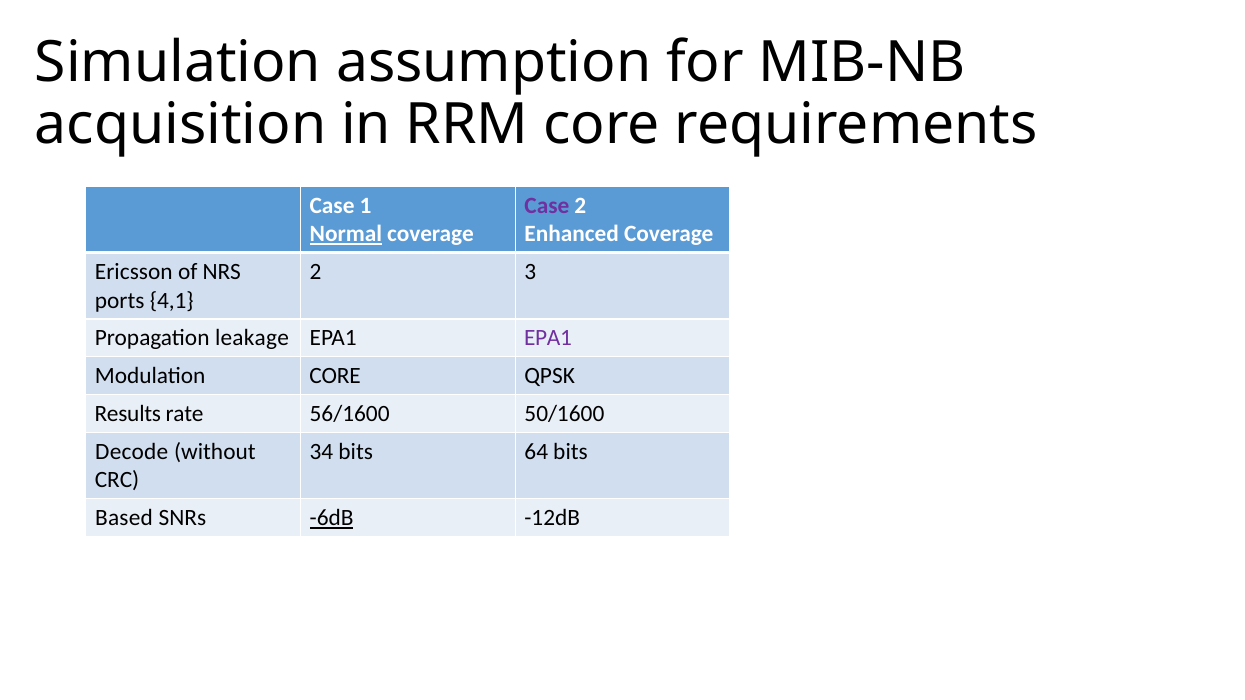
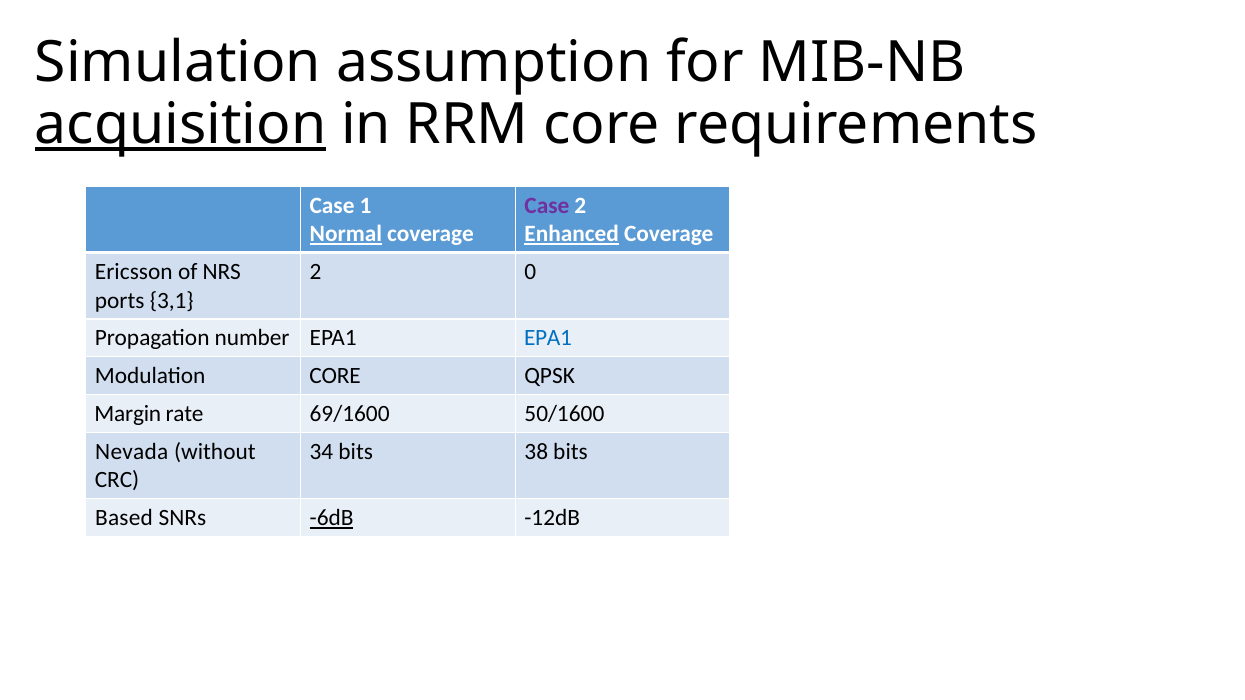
acquisition underline: none -> present (181, 124)
Enhanced underline: none -> present (572, 234)
3: 3 -> 0 (530, 272)
4,1: 4,1 -> 3,1 (172, 300)
leakage: leakage -> number (252, 338)
EPA1 colour: purple -> blue (548, 338)
Results: Results -> Margin (128, 414)
56/1600: 56/1600 -> 69/1600 (350, 414)
Decode: Decode -> Nevada (132, 452)
64: 64 -> 38 (536, 452)
